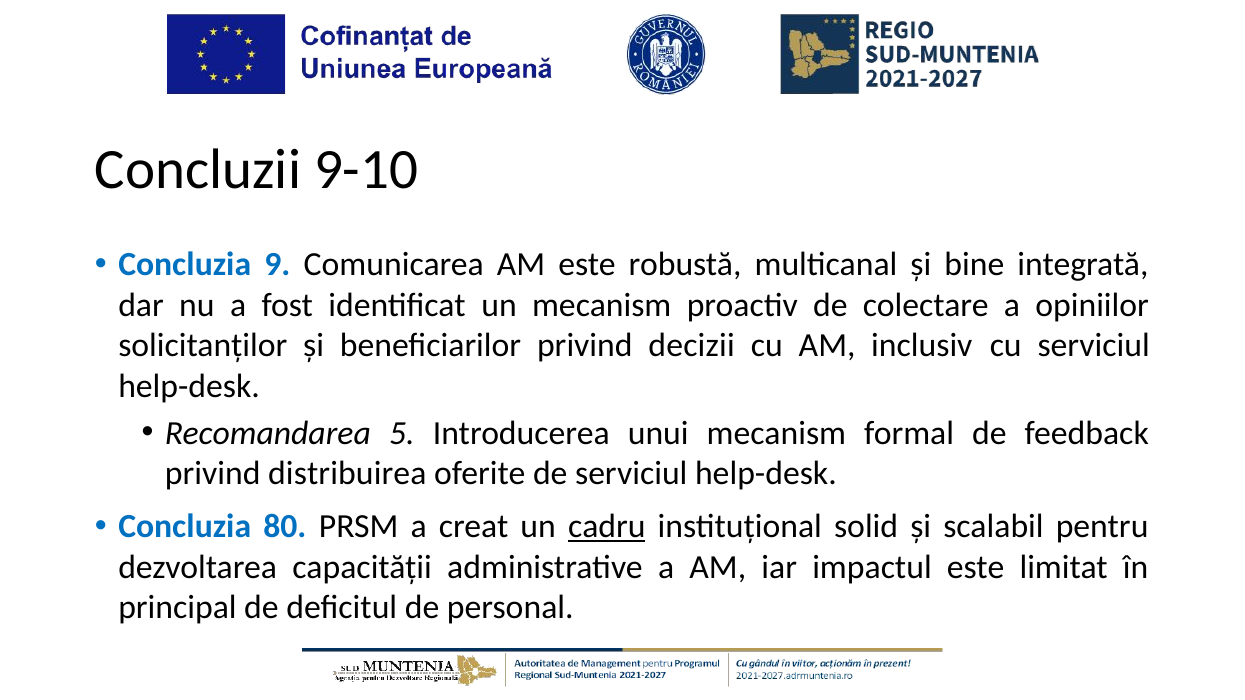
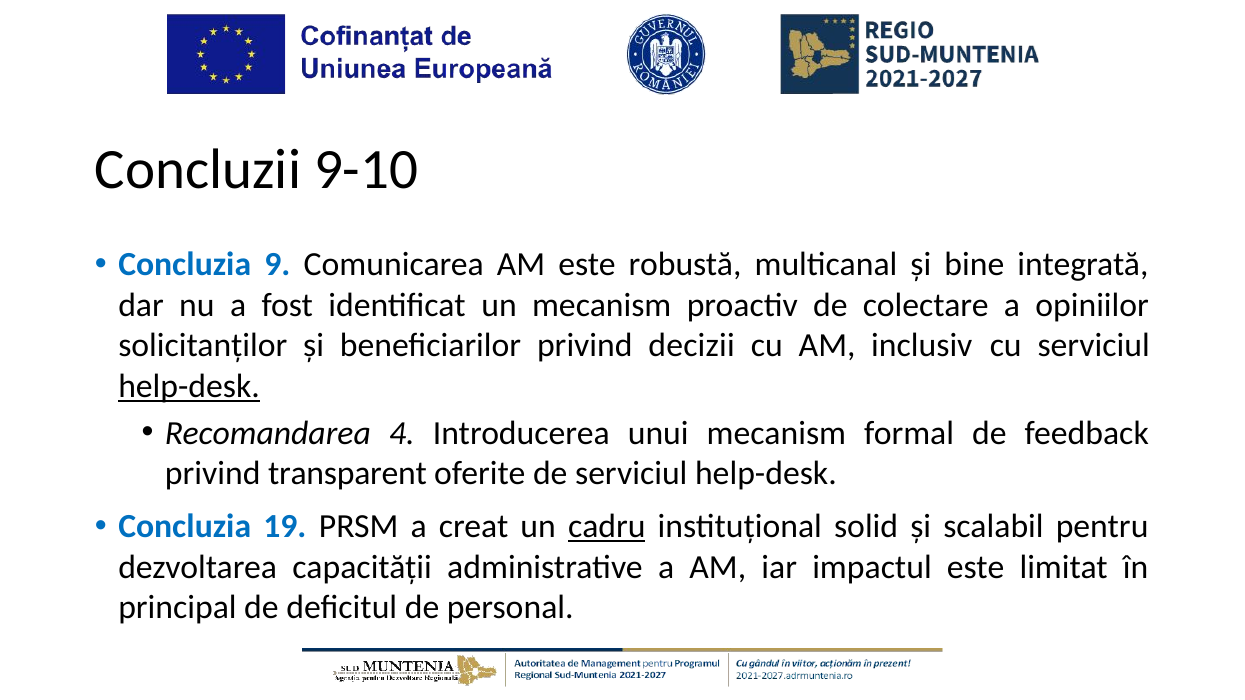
help-desk underline: none -> present (189, 386)
5: 5 -> 4 (402, 433)
distribuirea: distribuirea -> transparent (347, 474)
80: 80 -> 19 (285, 527)
